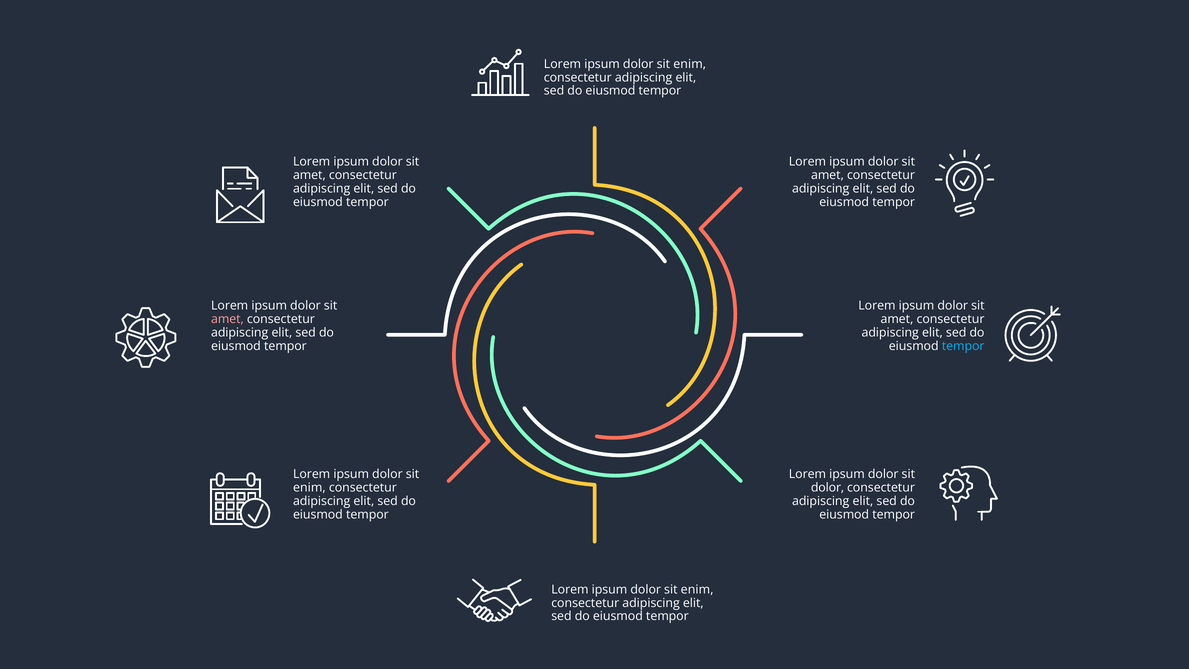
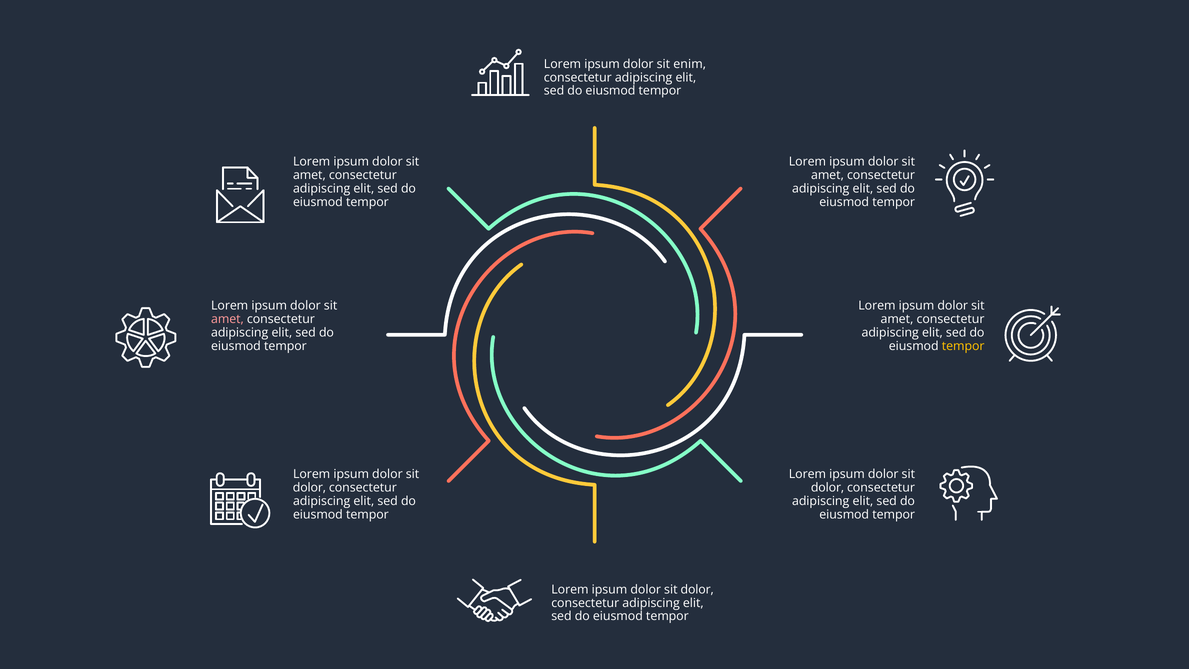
tempor colour: light blue -> yellow (963, 346)
enim: enim -> dolor (309, 488)
enim: enim -> dolor (697, 589)
